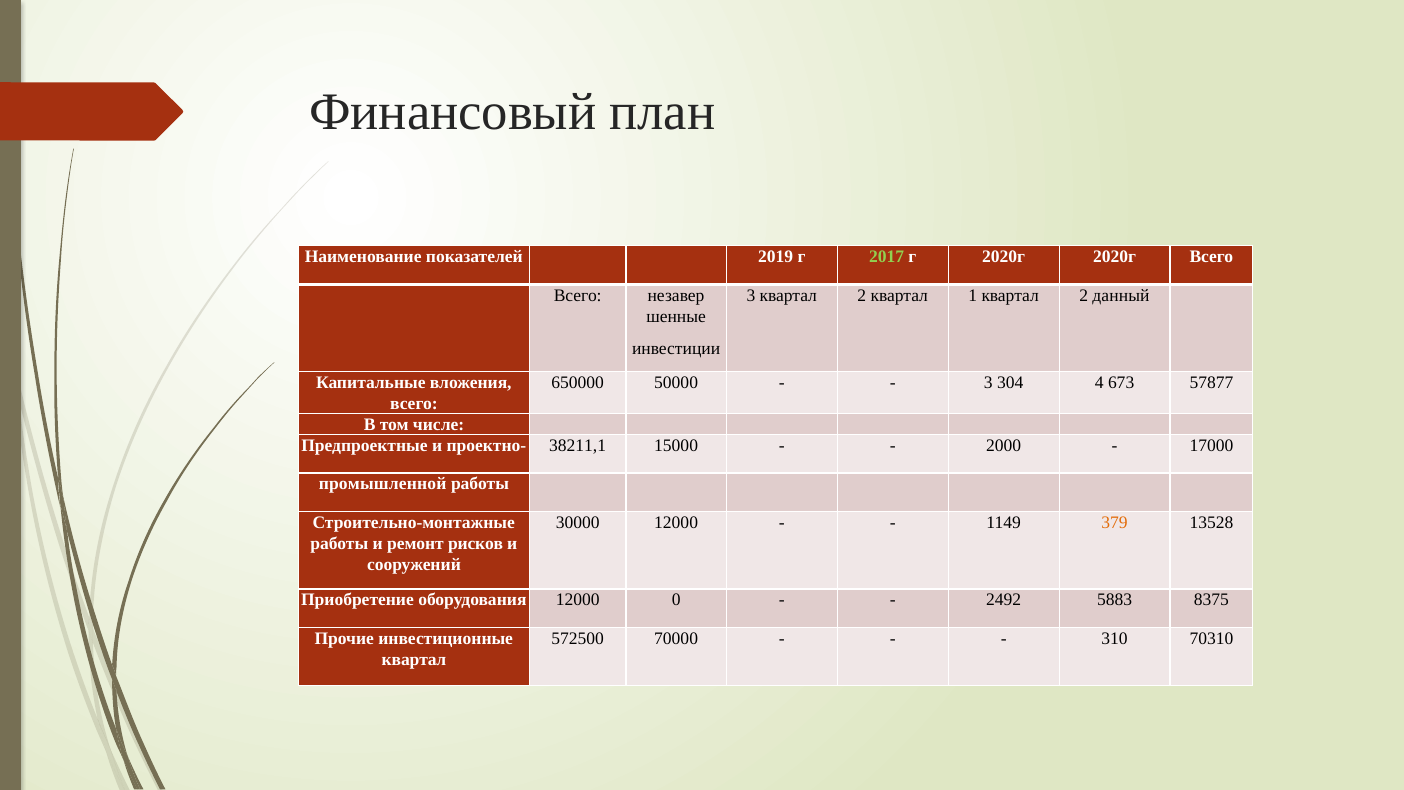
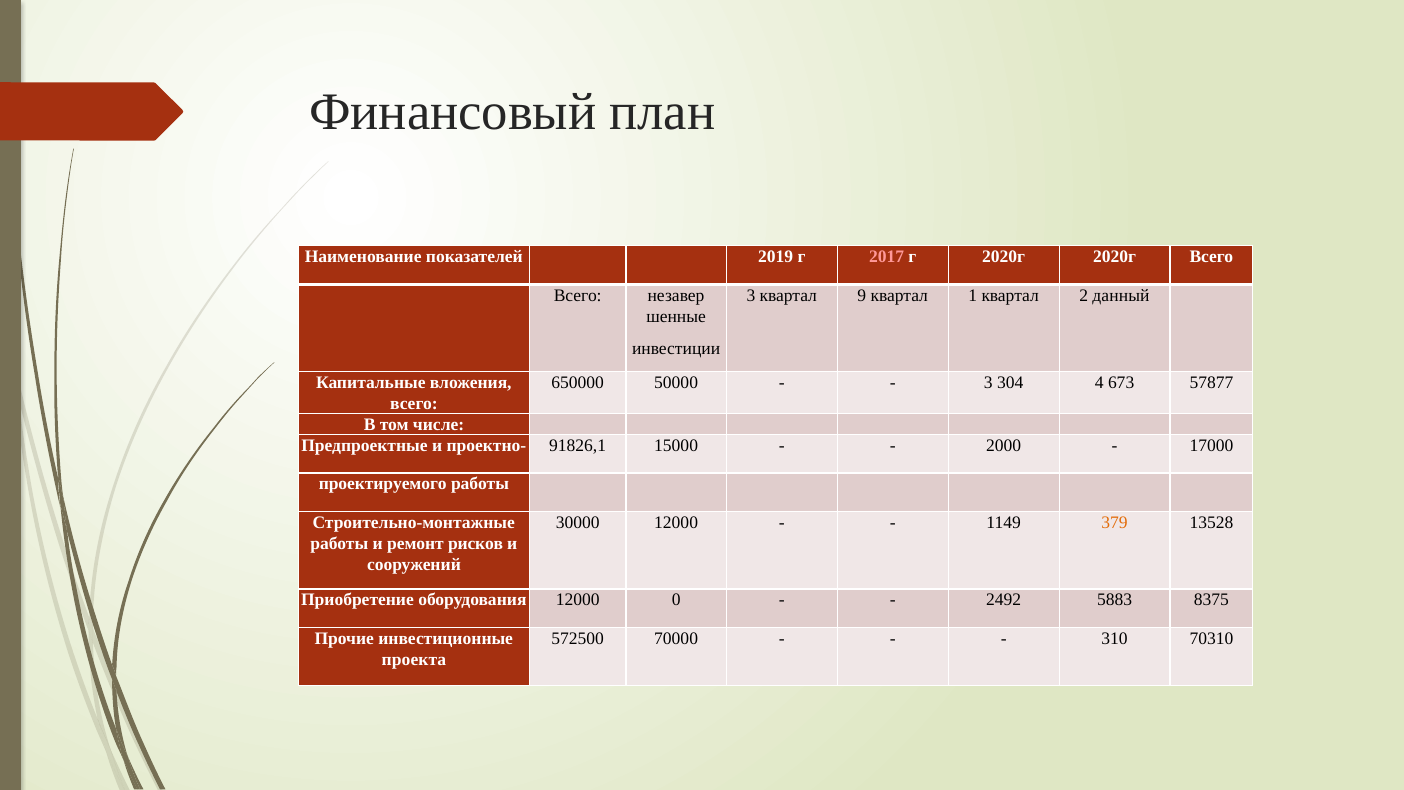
2017 colour: light green -> pink (887, 257)
3 квартал 2: 2 -> 9 (862, 296)
38211,1: 38211,1 -> 91826,1 (578, 445)
промышленной: промышленной -> проектируемого (383, 484)
квартал: квартал -> проекта (414, 659)
